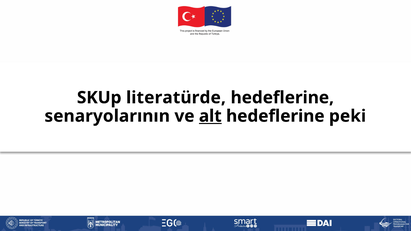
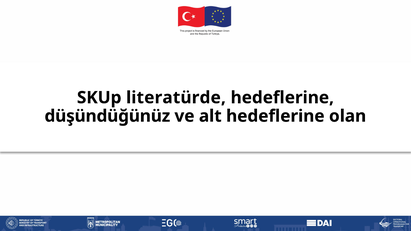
senaryolarının: senaryolarının -> düşündüğünüz (107, 116)
alt underline: present -> none (210, 116)
peki: peki -> olan (348, 116)
